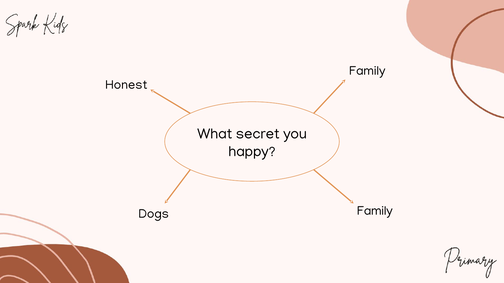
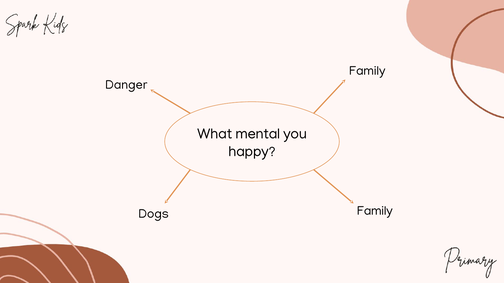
Honest: Honest -> Danger (126, 85)
secret: secret -> mental (258, 134)
